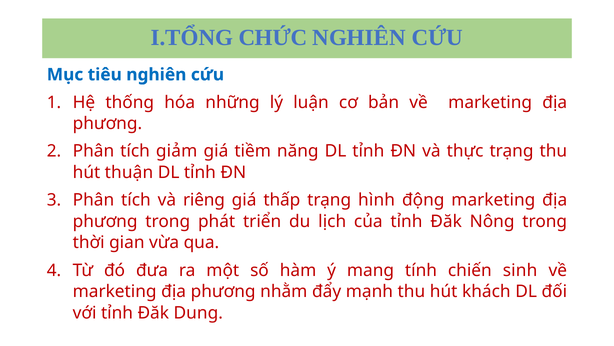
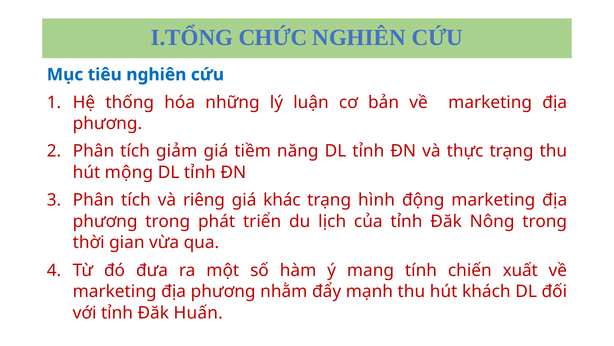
thuận: thuận -> mộng (129, 172)
thấp: thấp -> khác (282, 200)
sinh: sinh -> xuất (520, 270)
Dung: Dung -> Huấn (198, 312)
